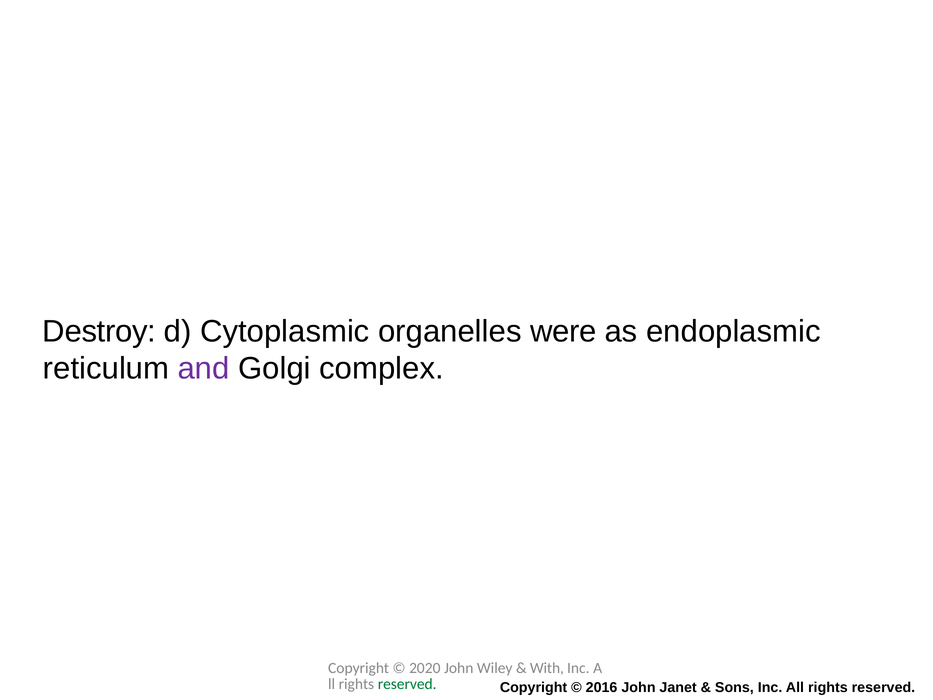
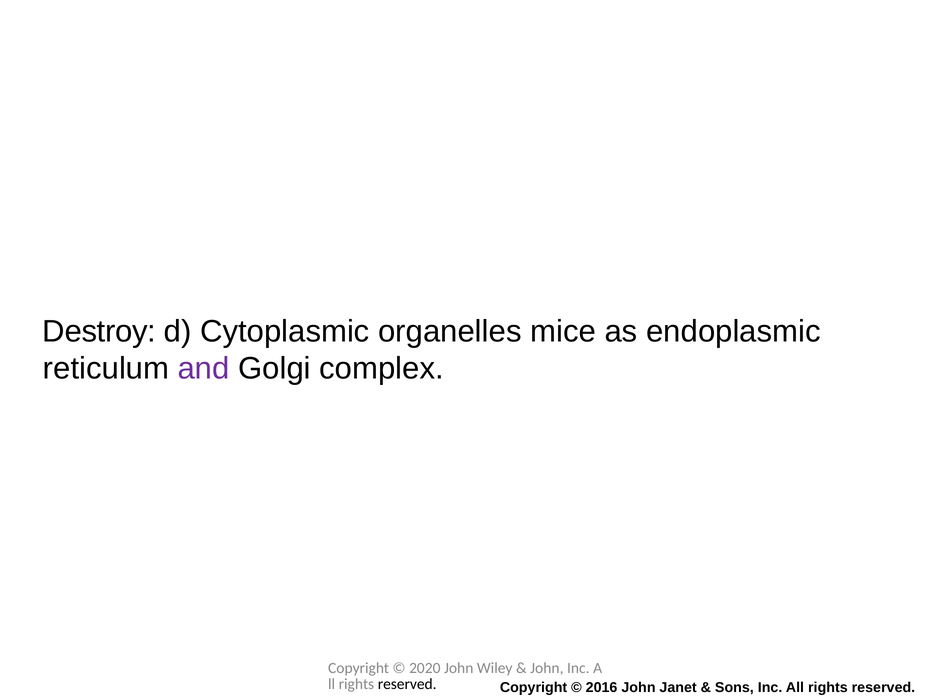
were: were -> mice (563, 331)
With: With -> John (547, 668)
reserved colour: green -> black (407, 684)
